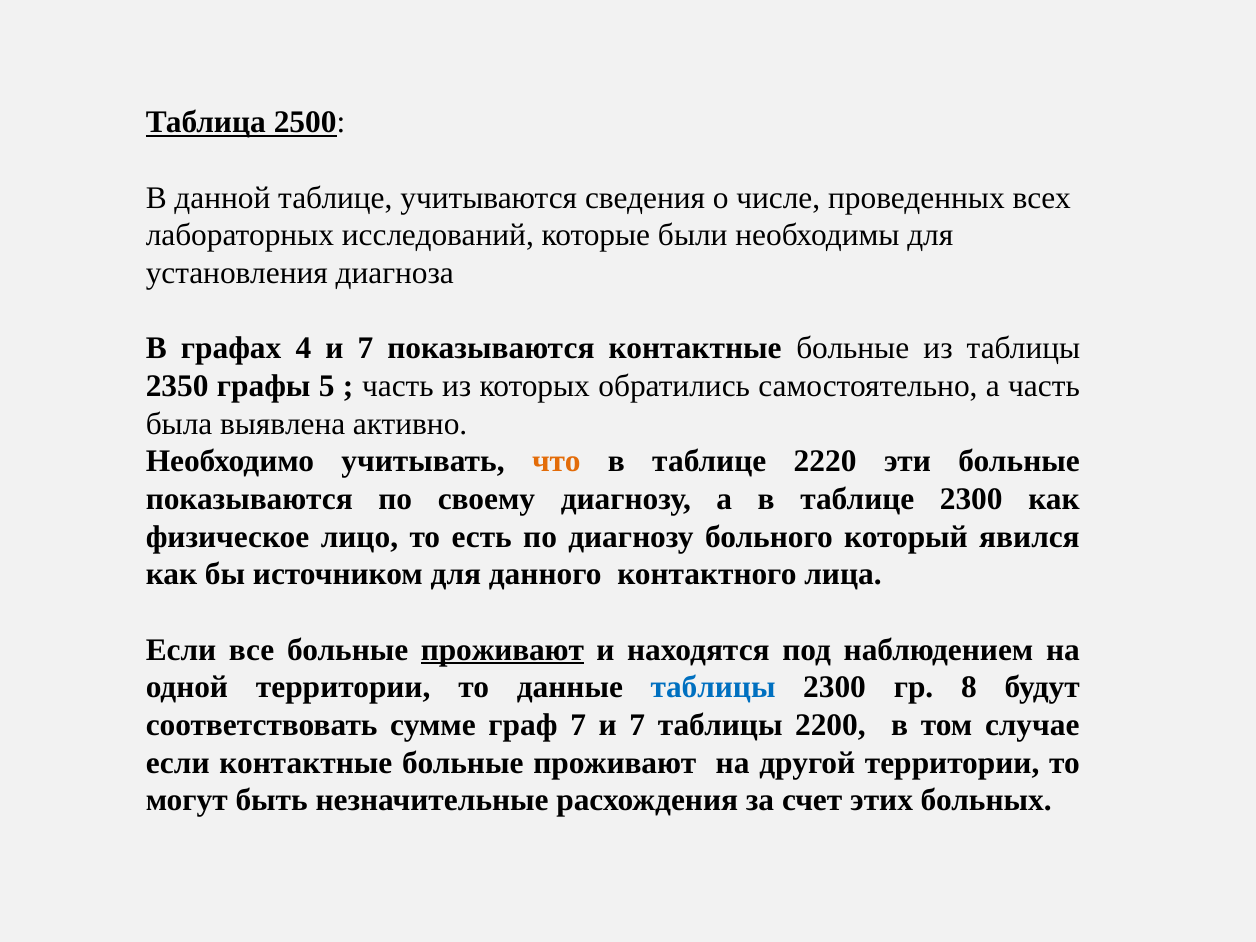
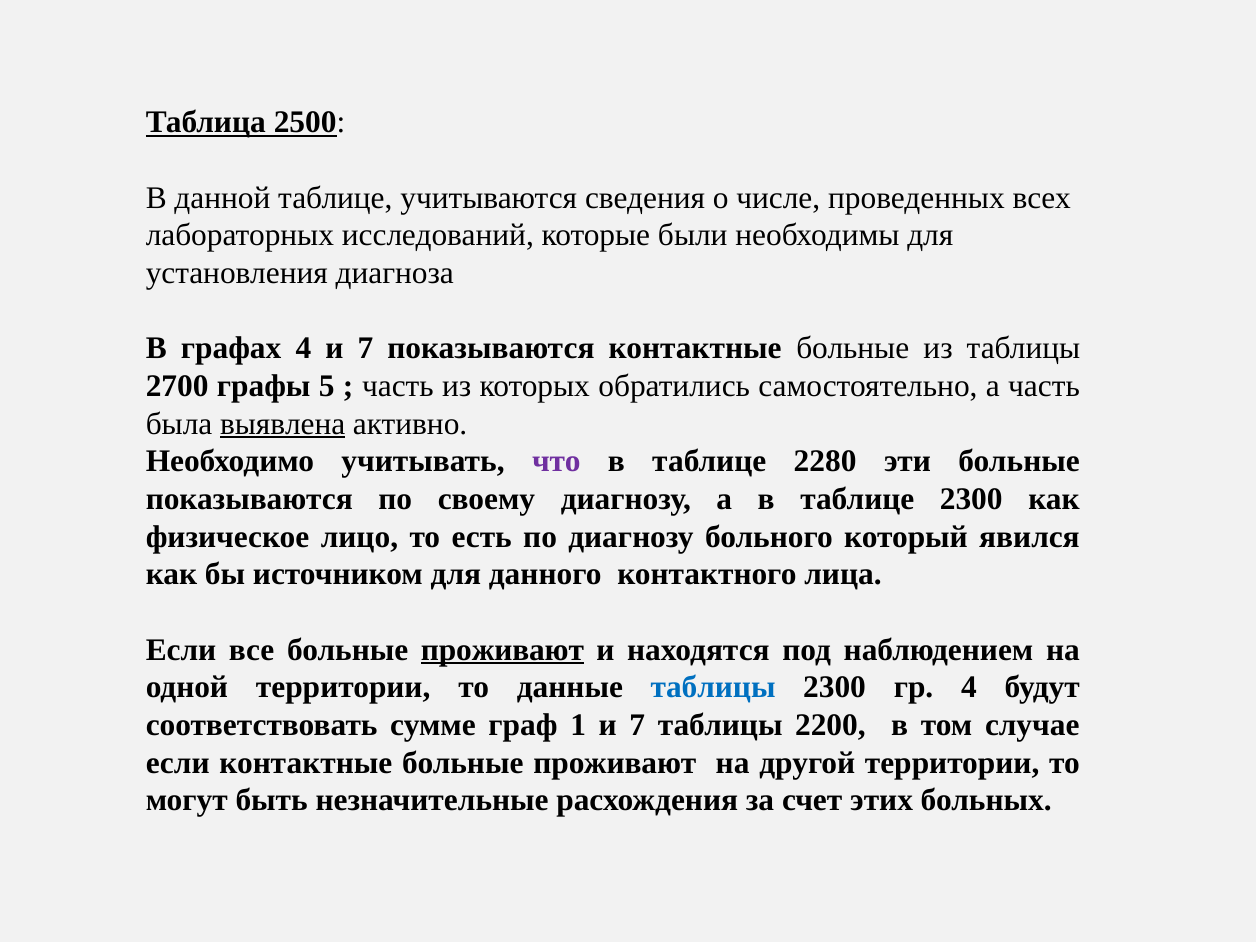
2350: 2350 -> 2700 (177, 386)
выявлена underline: none -> present (283, 424)
что colour: orange -> purple (556, 461)
2220: 2220 -> 2280 (825, 461)
гр 8: 8 -> 4 (969, 688)
граф 7: 7 -> 1 (578, 725)
